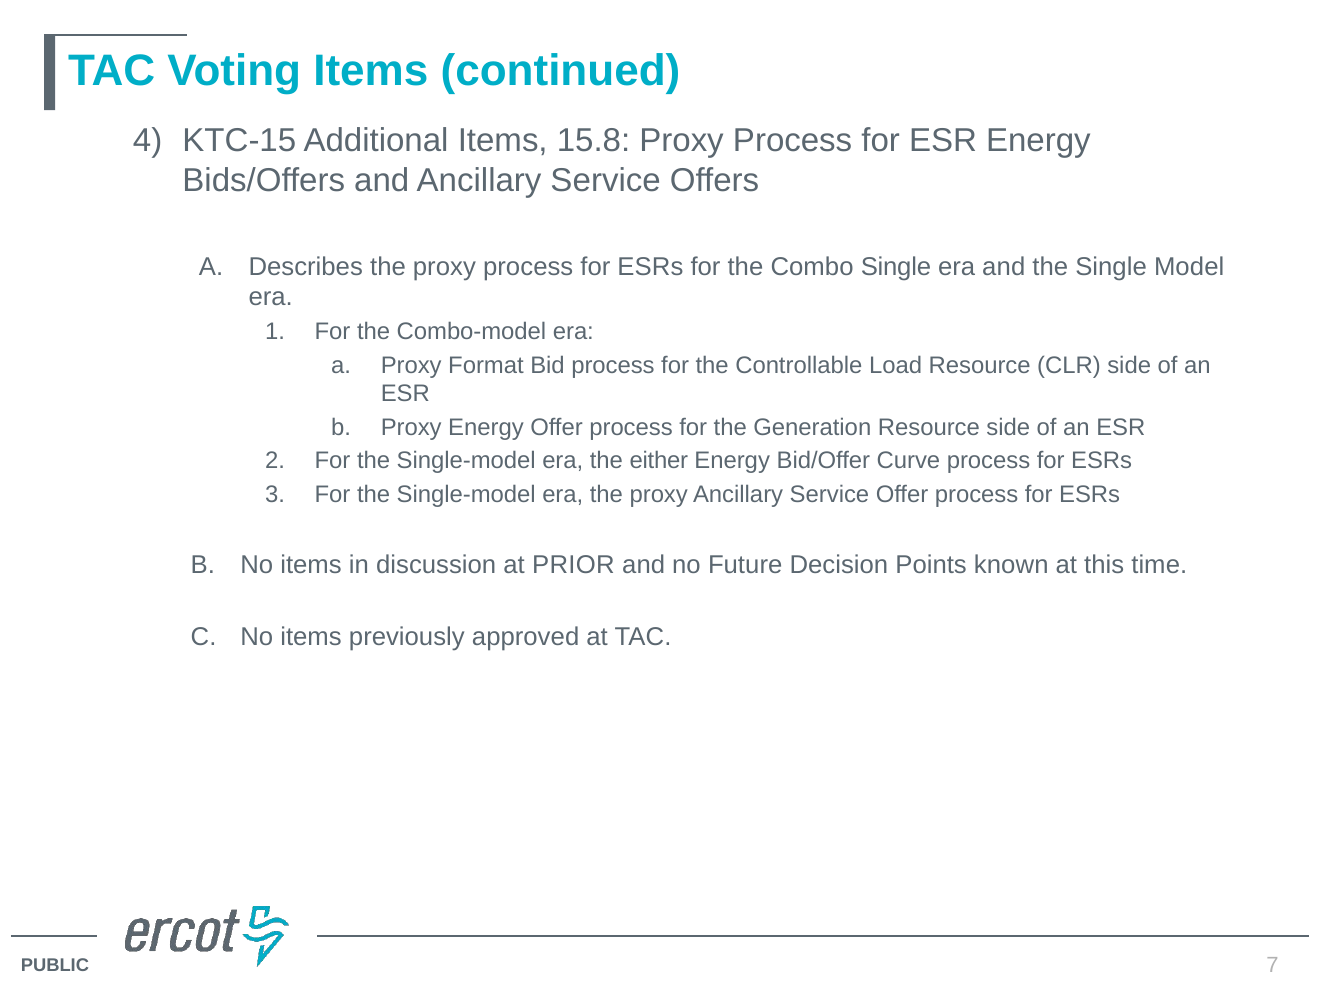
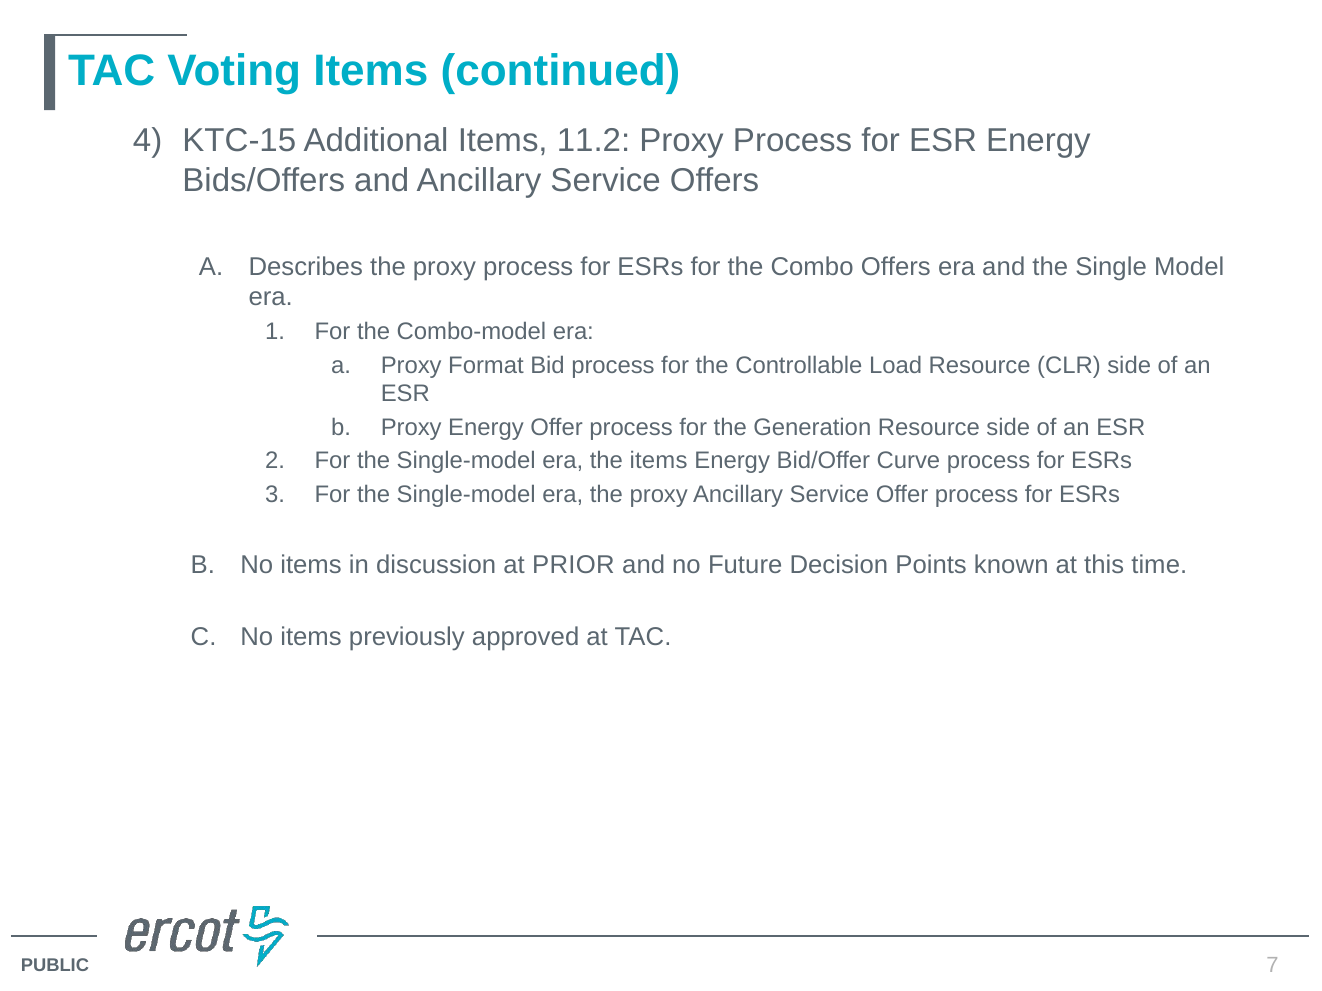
15.8: 15.8 -> 11.2 (593, 141)
Combo Single: Single -> Offers (896, 267)
the either: either -> items (659, 461)
